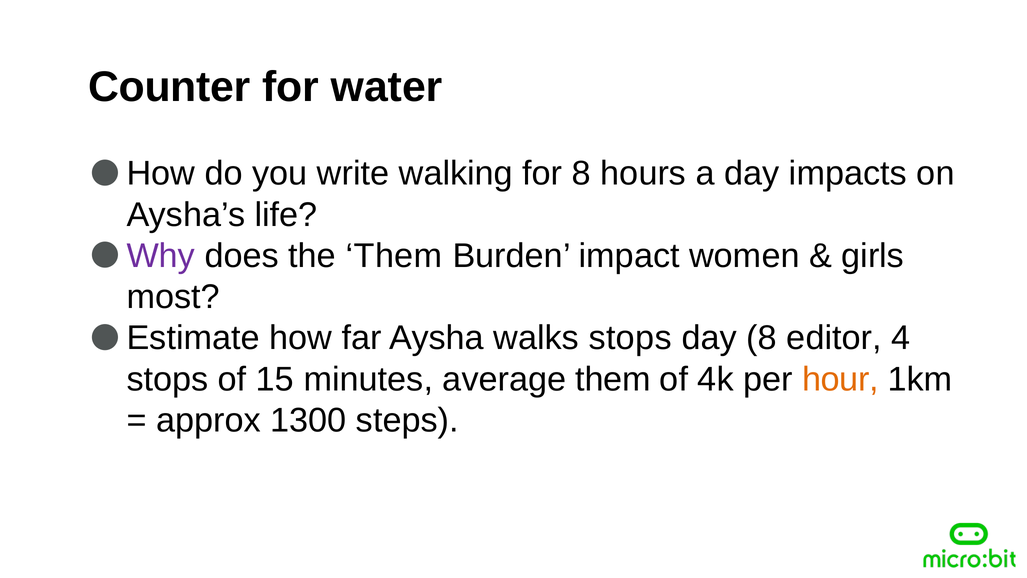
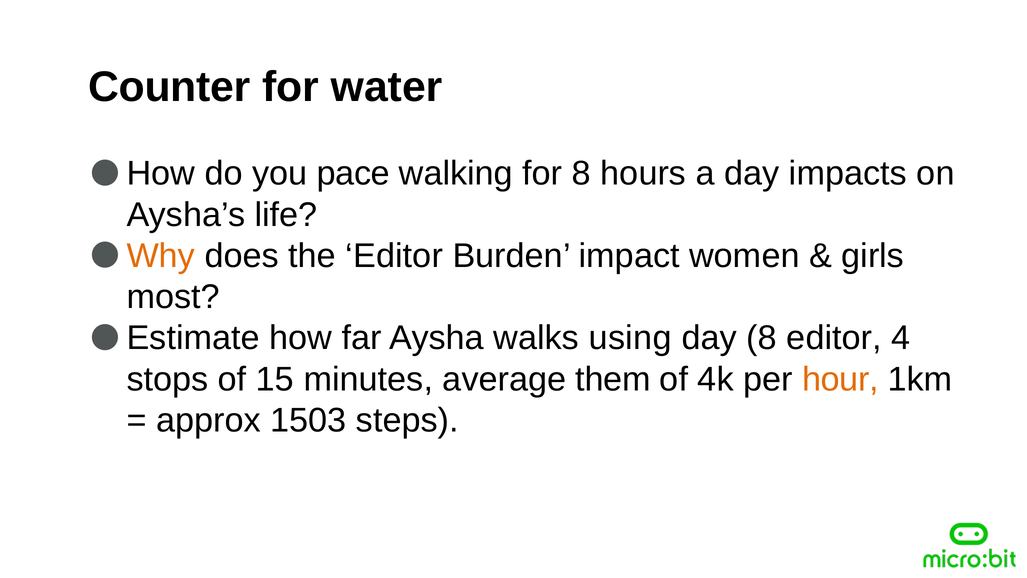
write: write -> pace (353, 174)
Why colour: purple -> orange (161, 256)
the Them: Them -> Editor (394, 256)
walks stops: stops -> using (630, 338)
1300: 1300 -> 1503 (308, 420)
